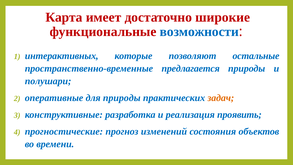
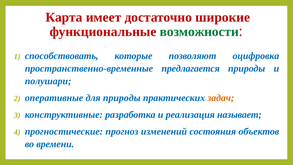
возможности colour: blue -> green (199, 32)
интерактивных: интерактивных -> способствовать (62, 56)
остальные: остальные -> оцифровка (256, 56)
проявить: проявить -> называет (239, 115)
